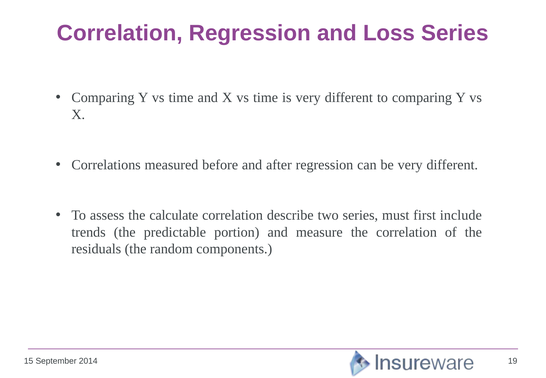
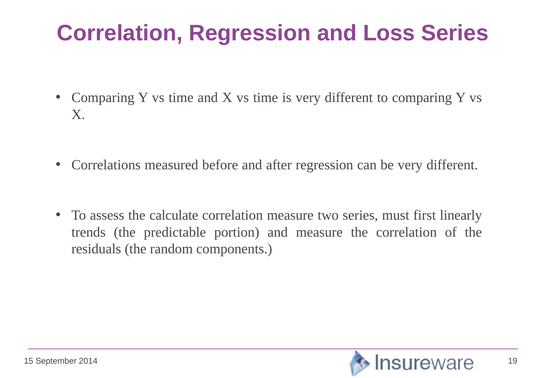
correlation describe: describe -> measure (290, 215)
include: include -> linearly (461, 215)
